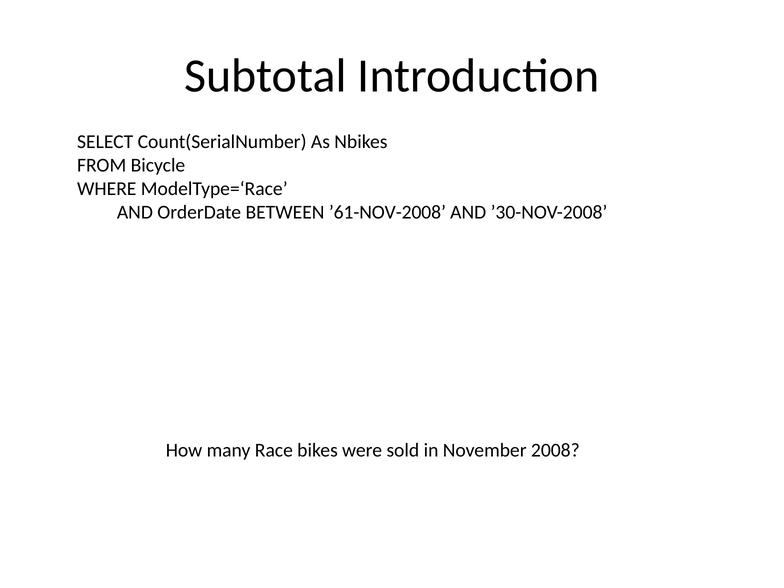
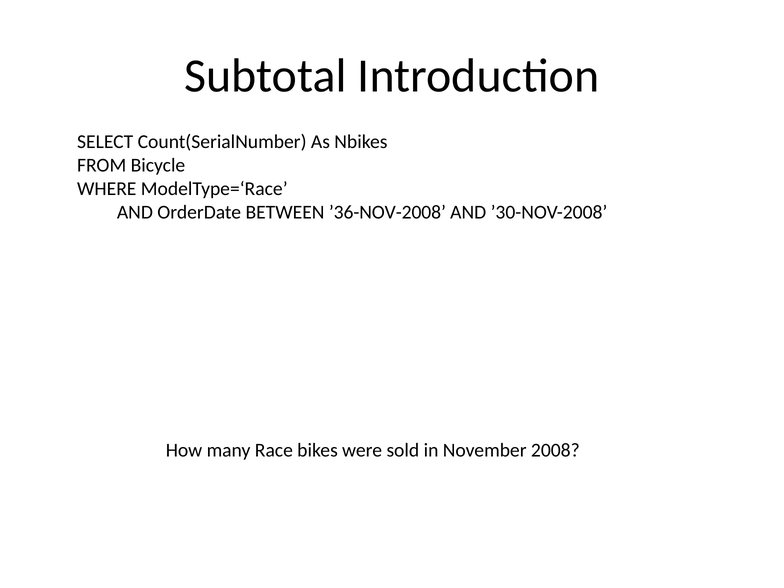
’61-NOV-2008: ’61-NOV-2008 -> ’36-NOV-2008 (387, 212)
